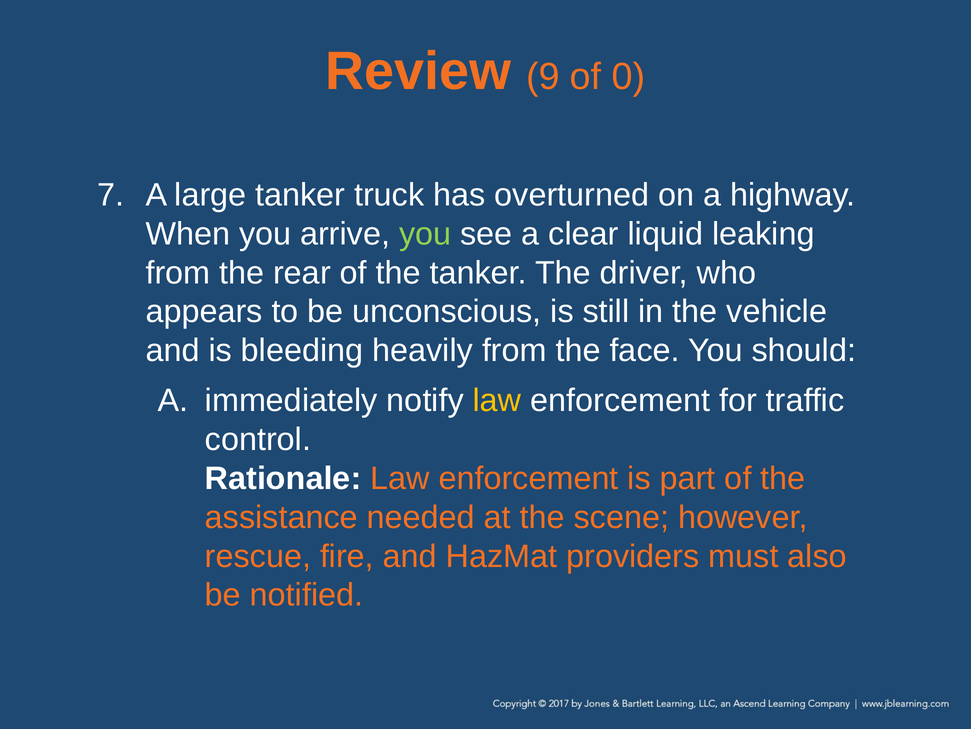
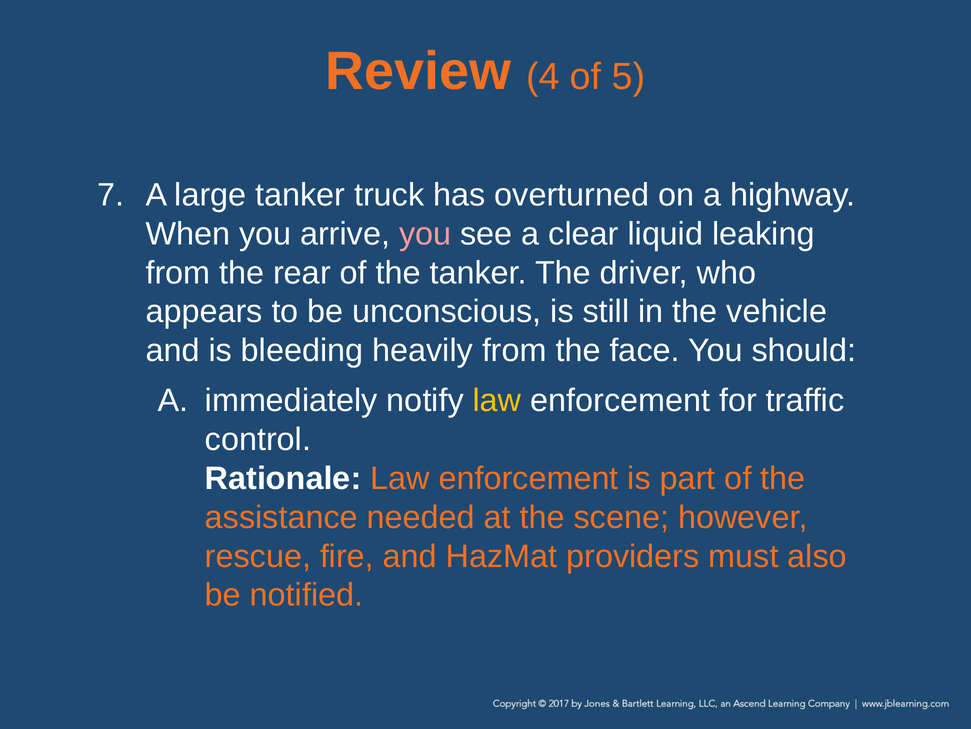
9: 9 -> 4 (543, 77)
0: 0 -> 5 (629, 77)
you colour: light green -> pink (425, 234)
